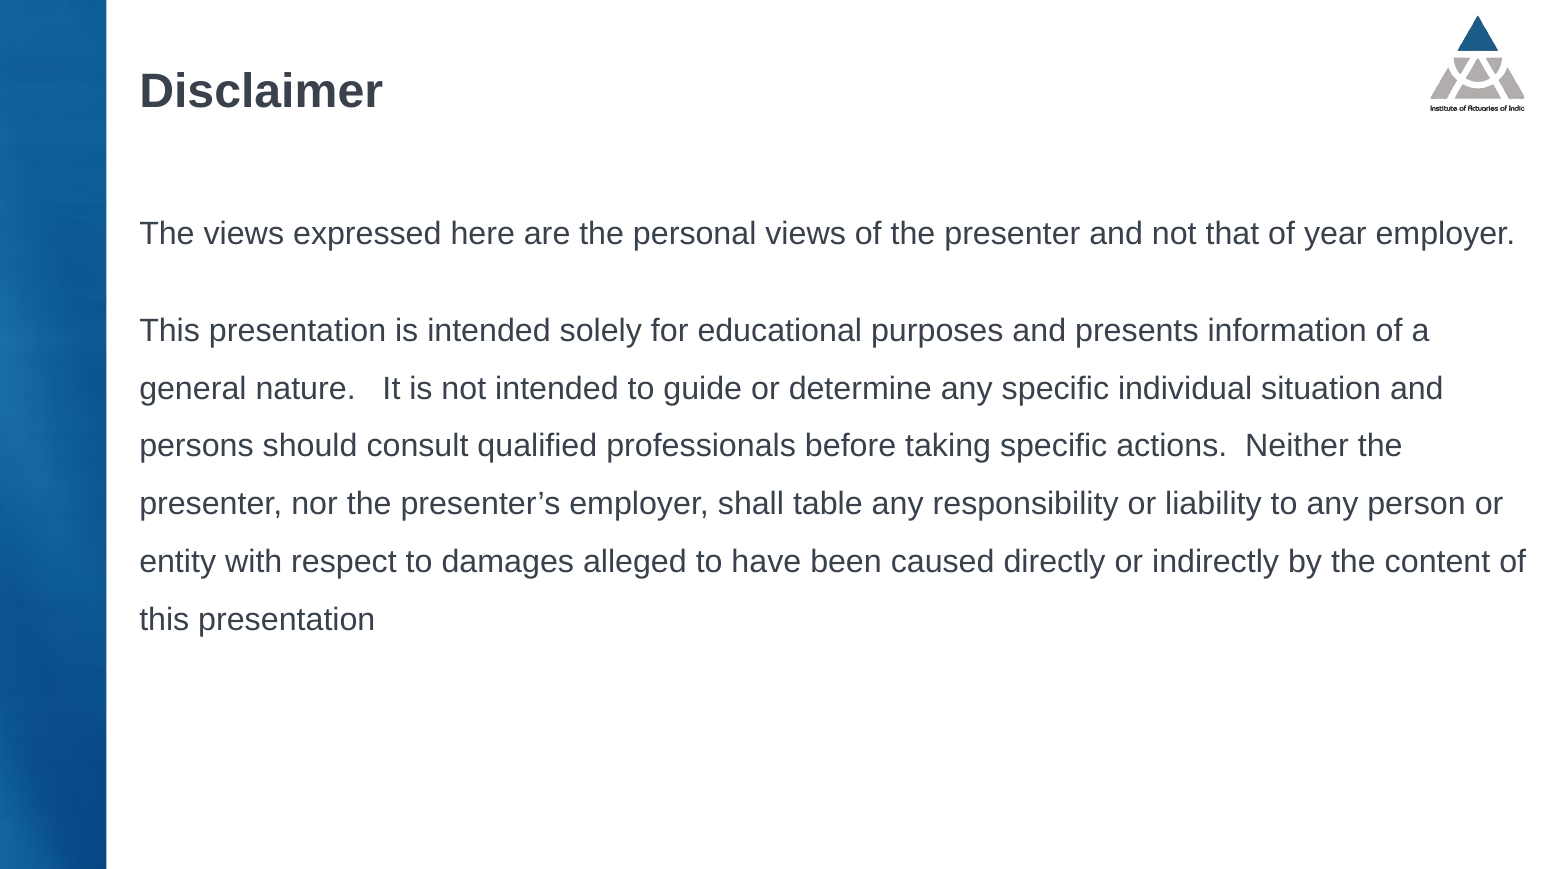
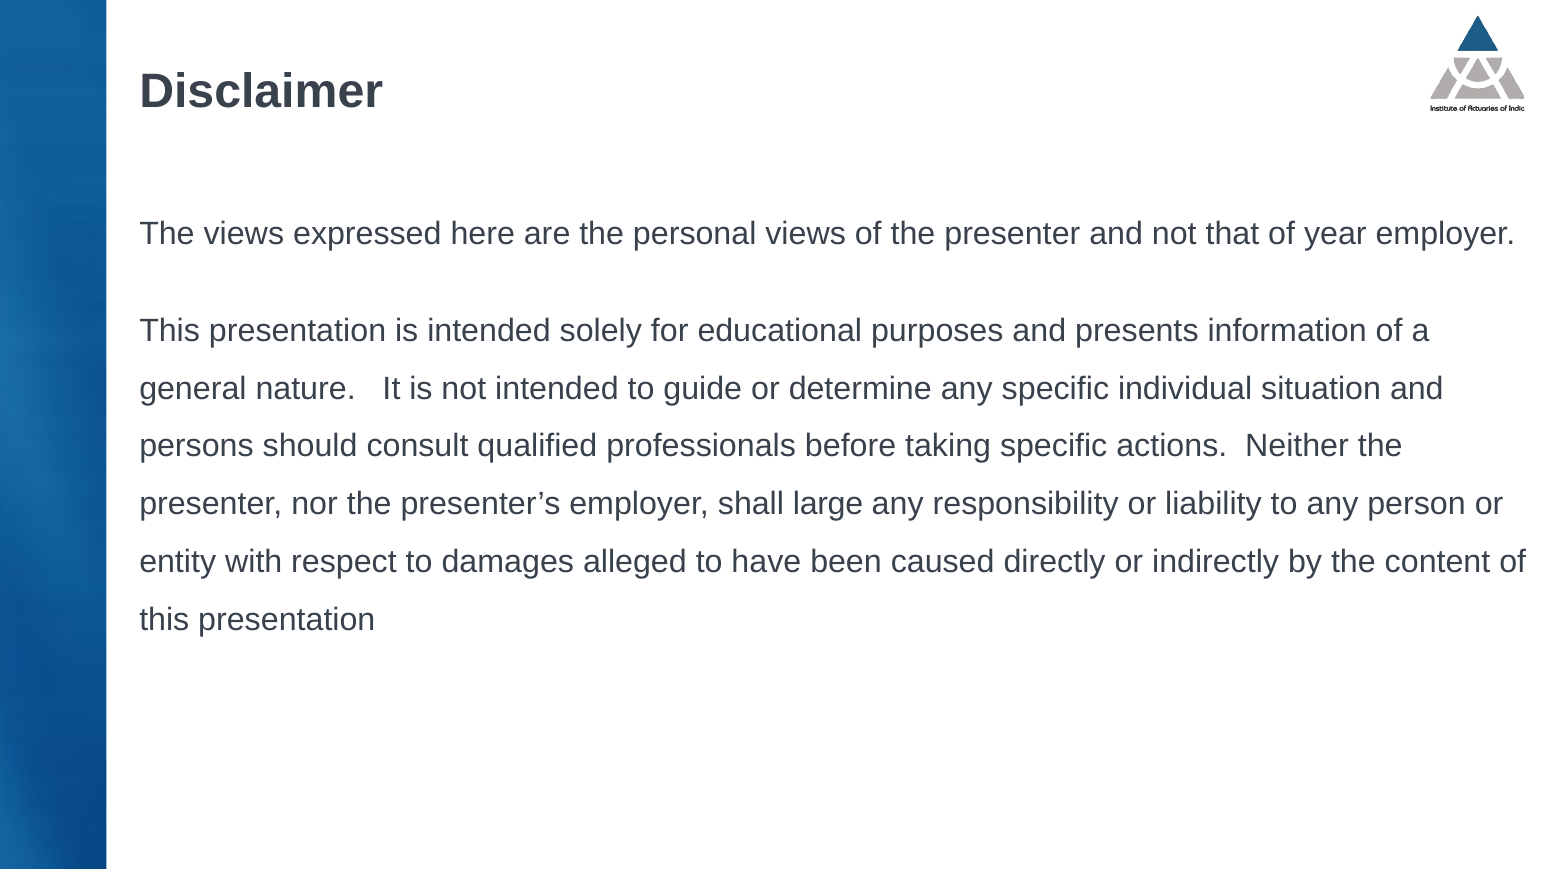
table: table -> large (828, 504)
